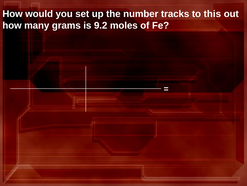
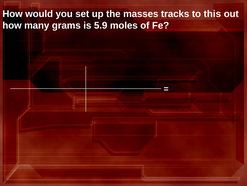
number: number -> masses (141, 14)
9.2: 9.2 -> 5.9 (101, 25)
